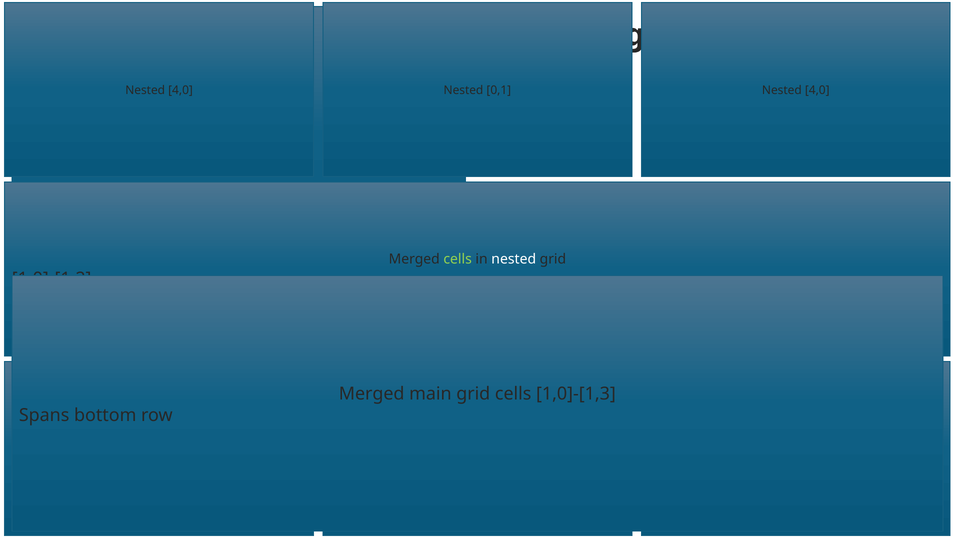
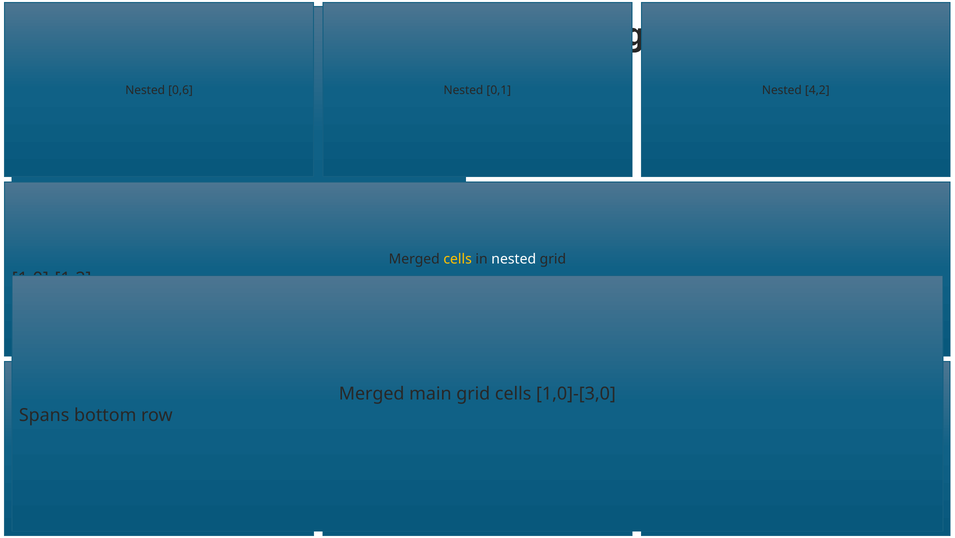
4,0: 4,0 -> 0,6 (181, 90)
0,1 Nested 4,0: 4,0 -> 4,2 (817, 90)
cells colour: light green -> yellow (458, 259)
1,0]-[1,3: 1,0]-[1,3 -> 1,0]-[3,0 (576, 393)
